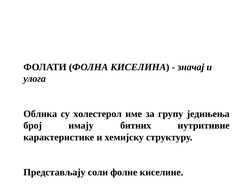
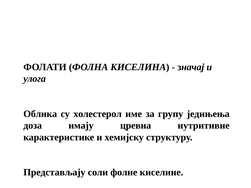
број: број -> доза (33, 126)
битних: битних -> цревна (136, 126)
